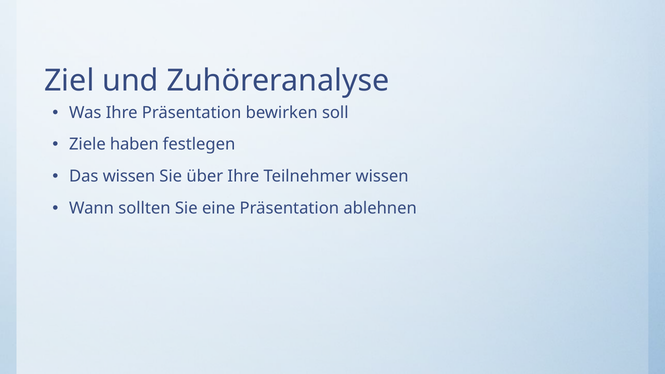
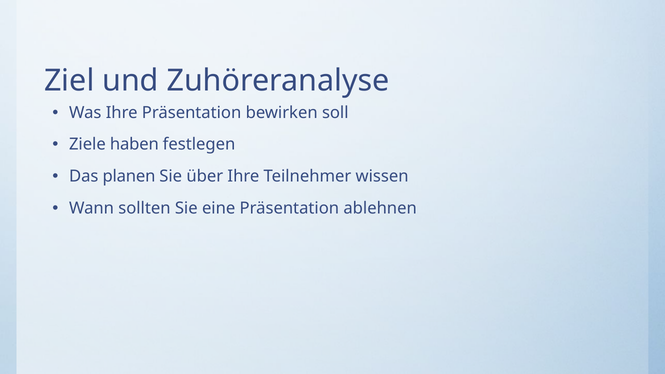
Das wissen: wissen -> planen (129, 176)
